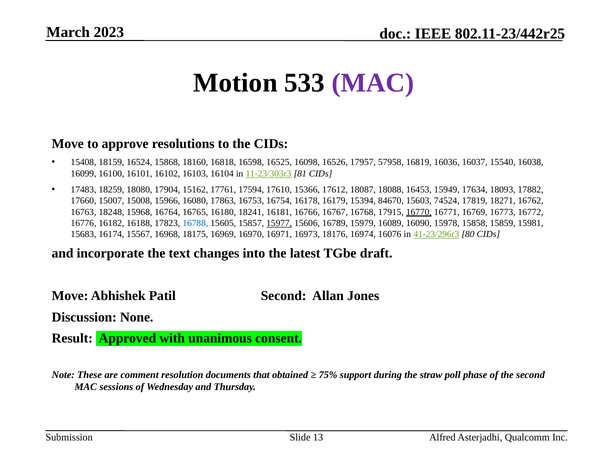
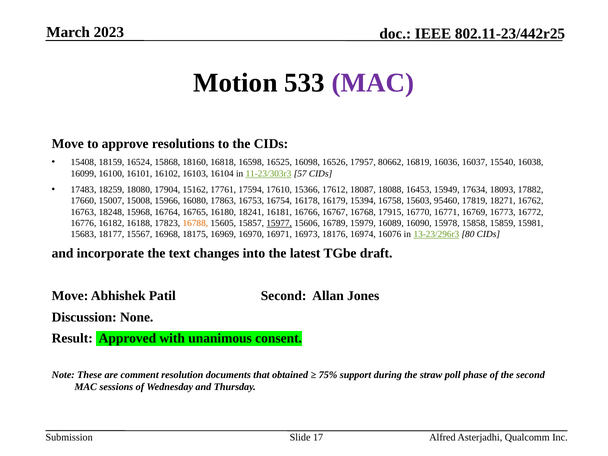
57958: 57958 -> 80662 (391, 162)
81: 81 -> 57 (300, 173)
84670: 84670 -> 16758 (391, 201)
74524: 74524 -> 95460 (447, 201)
16770 underline: present -> none (419, 212)
16788 colour: blue -> orange (195, 223)
16174: 16174 -> 18177 (111, 234)
41-23/296r3: 41-23/296r3 -> 13-23/296r3 (436, 234)
13: 13 -> 17 (318, 437)
